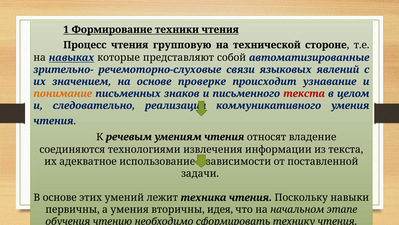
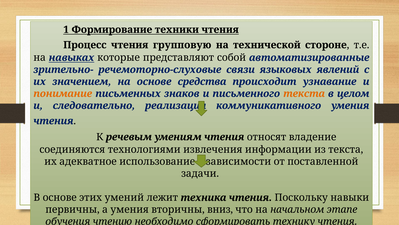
проверке: проверке -> средства (202, 81)
текста colour: red -> orange (304, 93)
идея: идея -> вниз (220, 209)
